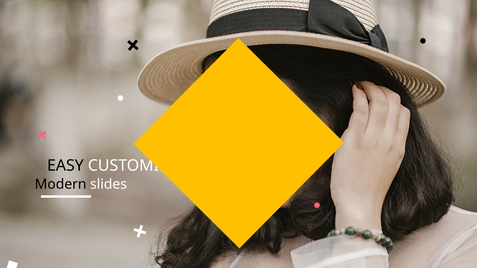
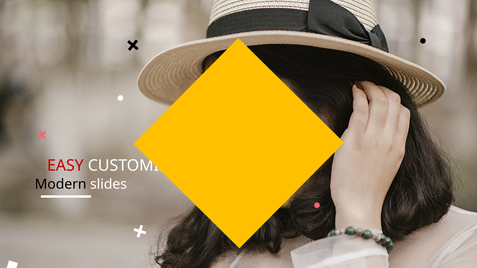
EASY colour: black -> red (65, 166)
